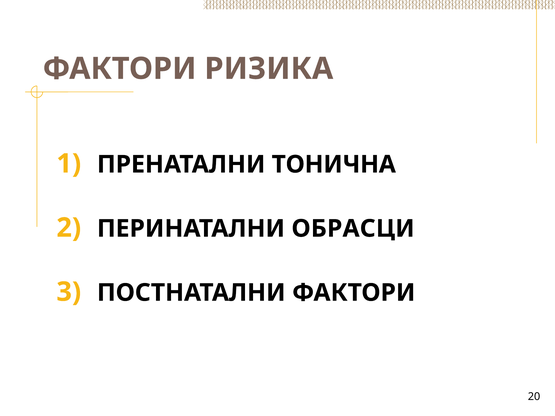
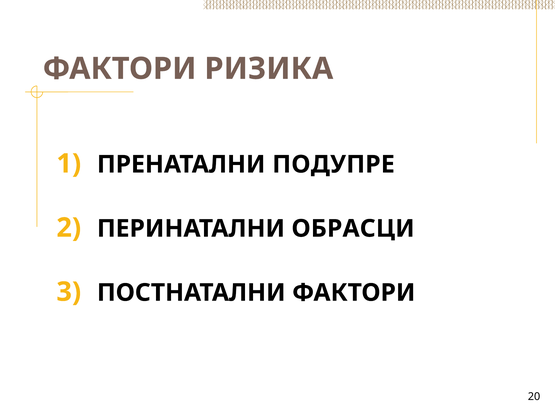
ТОНИЧНА: ТОНИЧНА -> ПОДУПРЕ (334, 165)
